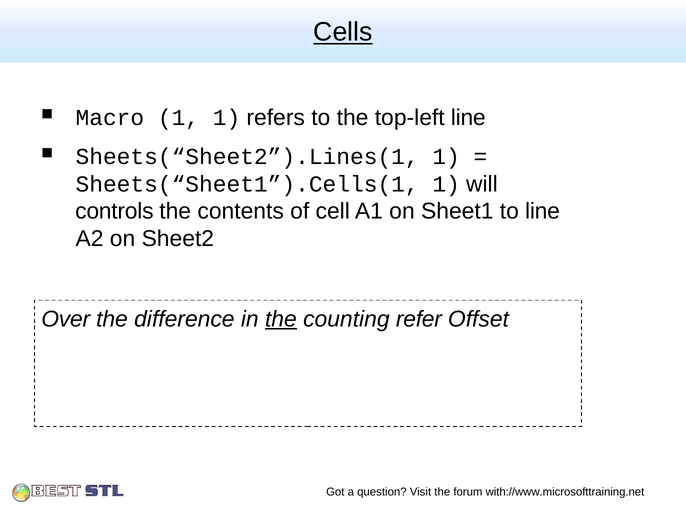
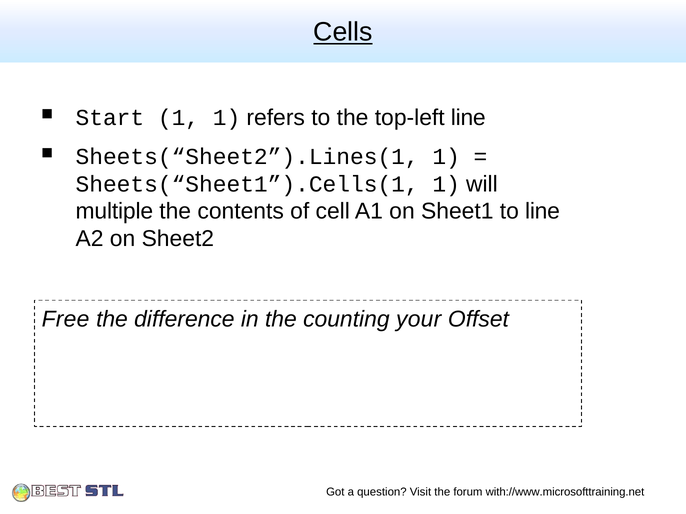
Macro: Macro -> Start (110, 118)
controls: controls -> multiple (114, 212)
Over: Over -> Free (66, 319)
the underline: present -> none (281, 319)
refer: refer -> your (419, 319)
